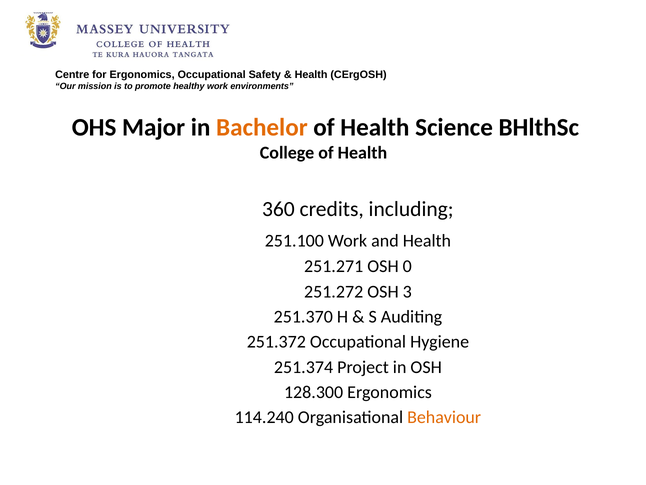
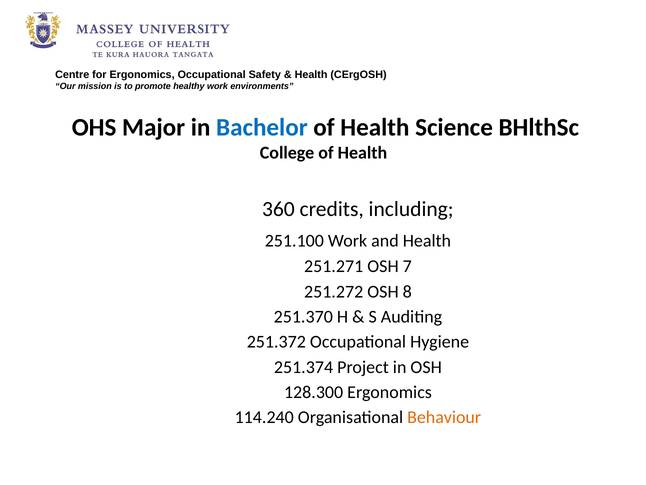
Bachelor colour: orange -> blue (262, 127)
0: 0 -> 7 (407, 266)
3: 3 -> 8 (407, 291)
